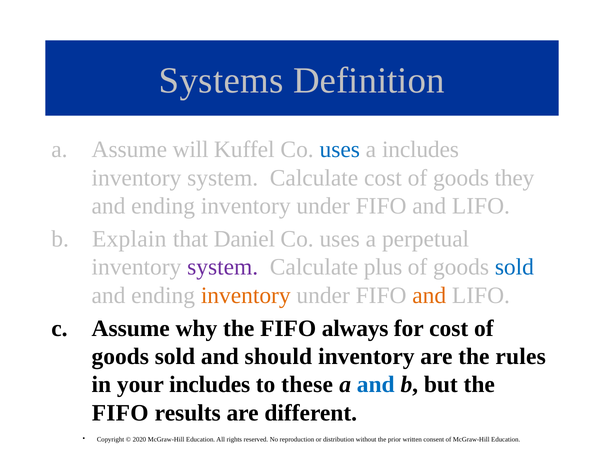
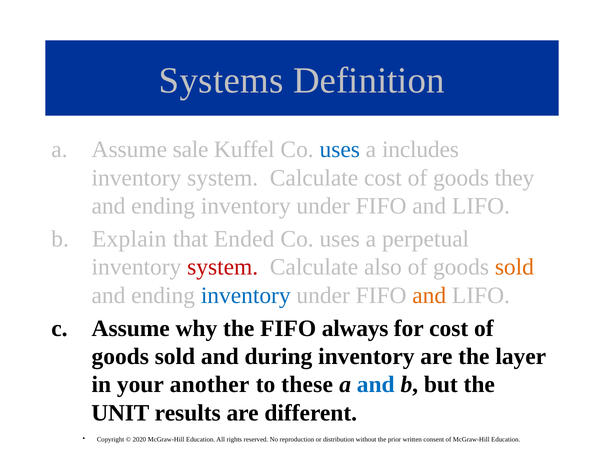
will: will -> sale (191, 150)
Daniel: Daniel -> Ended (244, 239)
system colour: purple -> red (223, 267)
plus: plus -> also (383, 267)
sold colour: blue -> orange (514, 267)
inventory colour: orange -> blue (246, 295)
should: should -> during (278, 356)
rules: rules -> layer (521, 356)
your includes: includes -> another (210, 385)
FIFO: FIFO -> UNIT (120, 413)
